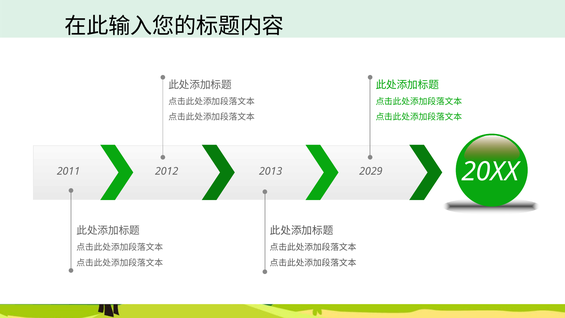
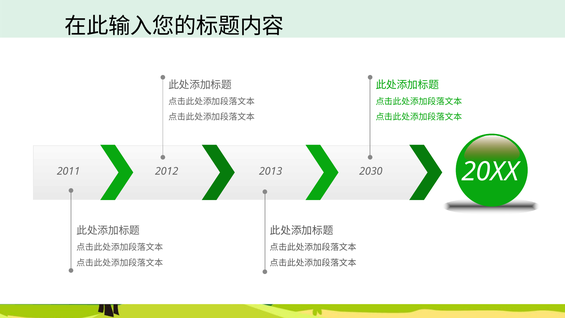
2029: 2029 -> 2030 (371, 171)
